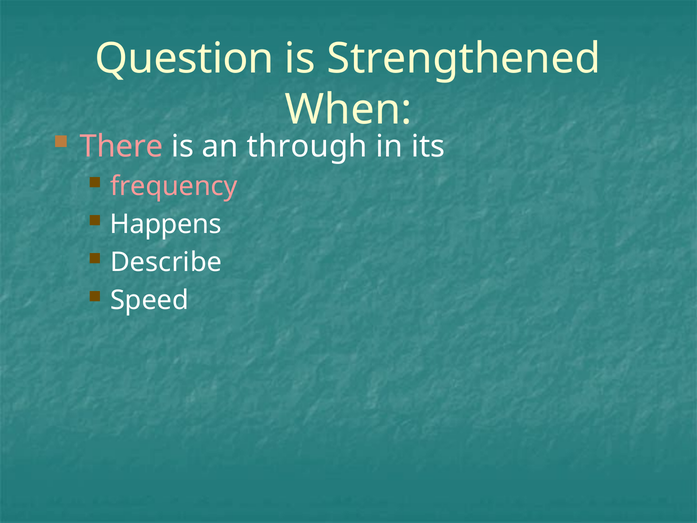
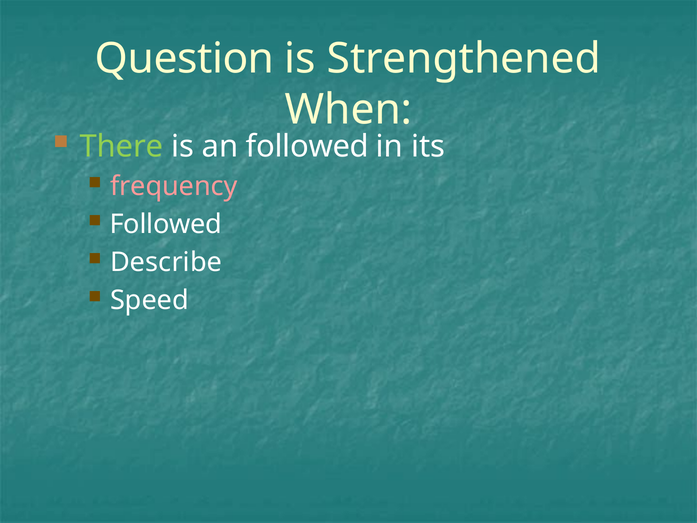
There colour: pink -> light green (121, 146)
an through: through -> followed (307, 146)
Happens: Happens -> Followed (166, 224)
